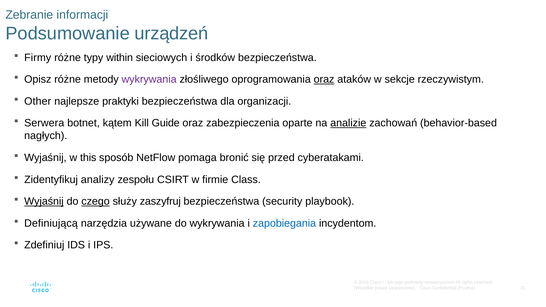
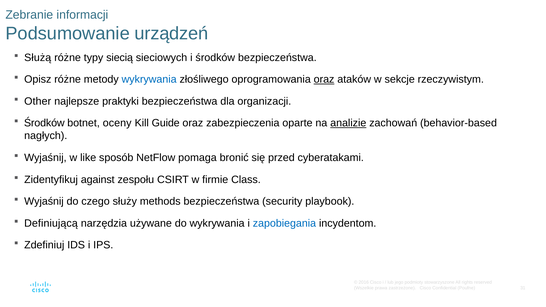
Firmy: Firmy -> Służą (38, 58)
within: within -> siecią (120, 58)
wykrywania colour: purple -> blue (149, 79)
Serwera: Serwera -> Środków (44, 123)
kątem: kątem -> oceny (117, 123)
this: this -> like (88, 158)
analizy: analizy -> against (98, 180)
Wyjaśnij underline: present -> none (44, 201)
czego underline: present -> none (96, 201)
zaszyfruj: zaszyfruj -> methods (160, 201)
